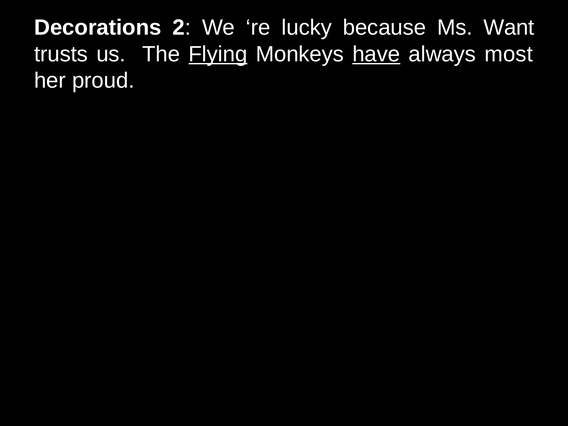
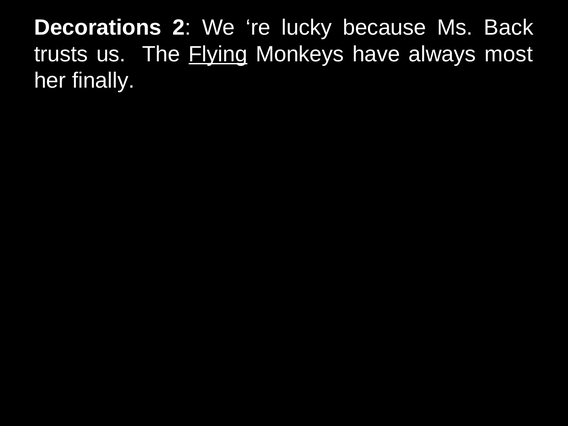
Want: Want -> Back (509, 28)
have underline: present -> none (376, 54)
proud: proud -> finally (103, 81)
